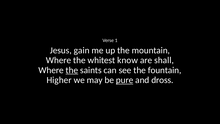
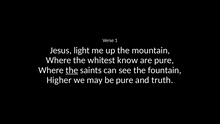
gain: gain -> light (82, 50)
are shall: shall -> pure (164, 60)
pure underline: present -> none (125, 80)
dross: dross -> truth (162, 80)
